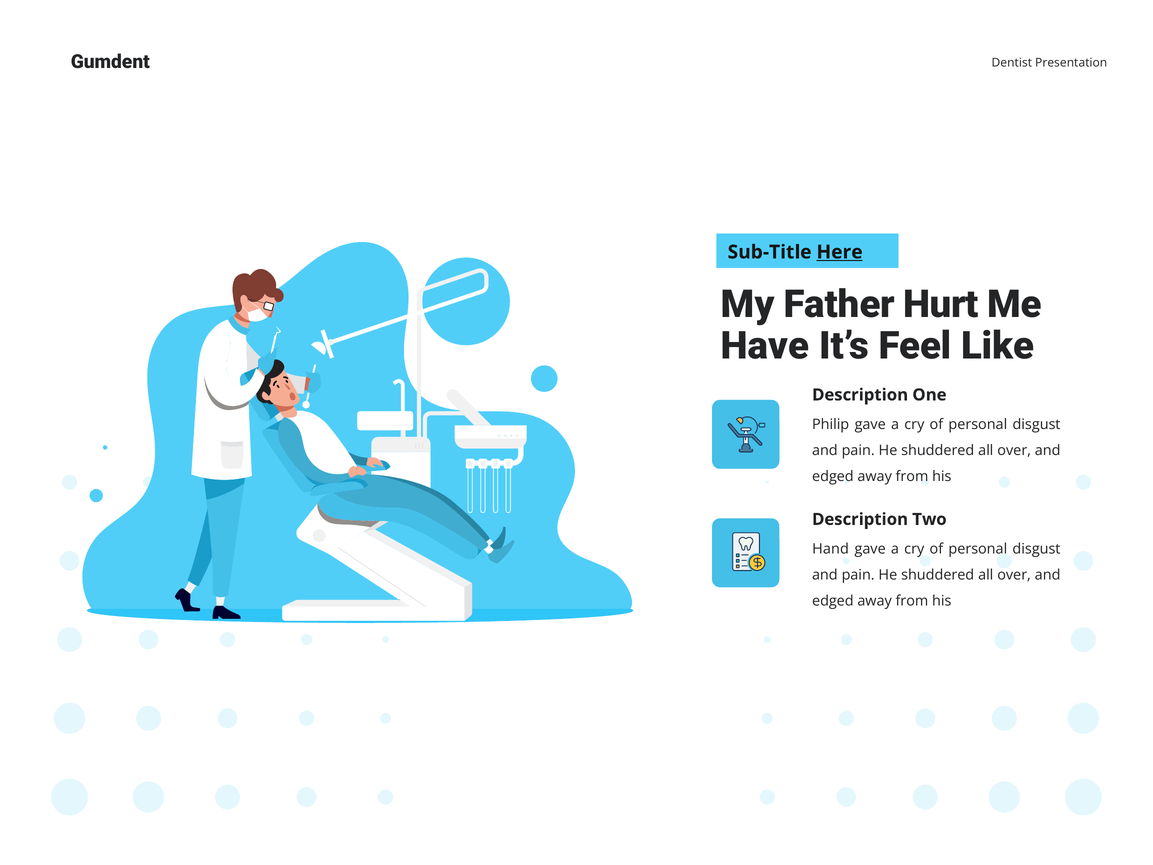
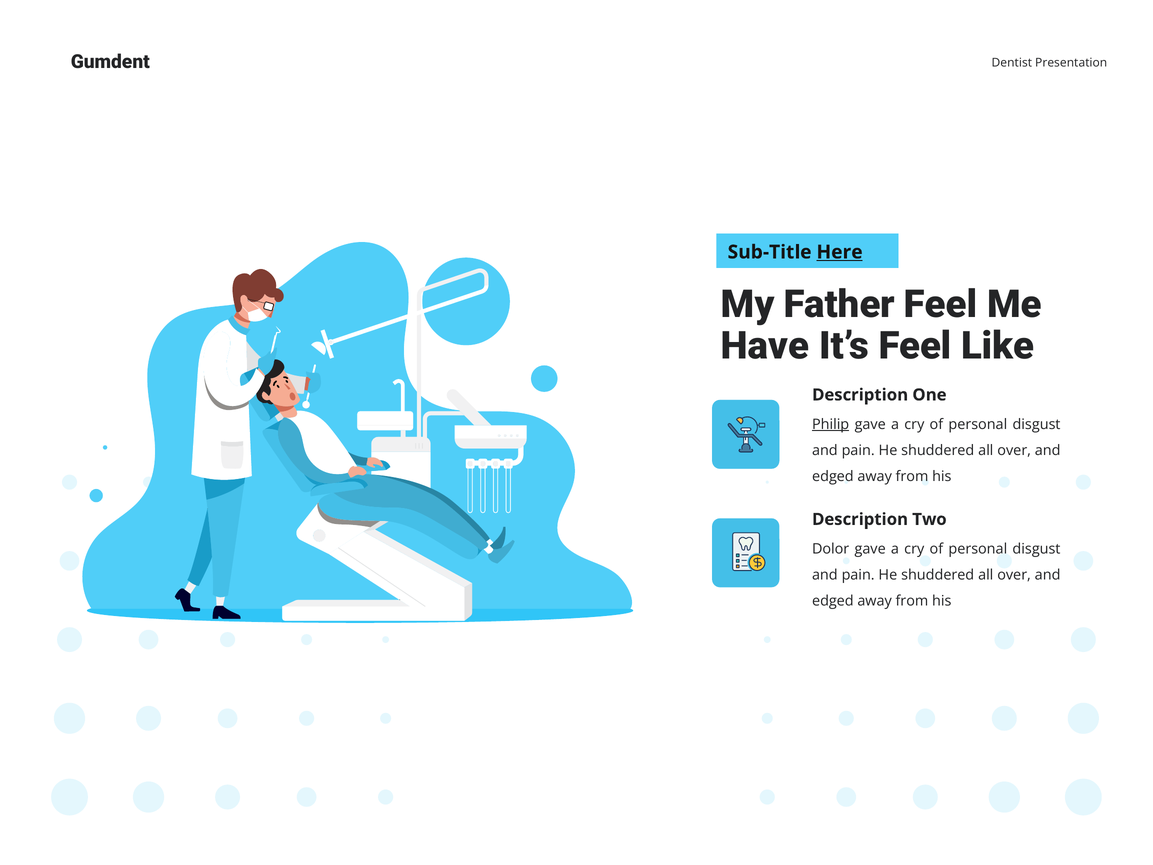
Father Hurt: Hurt -> Feel (940, 305)
Philip underline: none -> present (831, 424)
Hand: Hand -> Dolor (831, 549)
